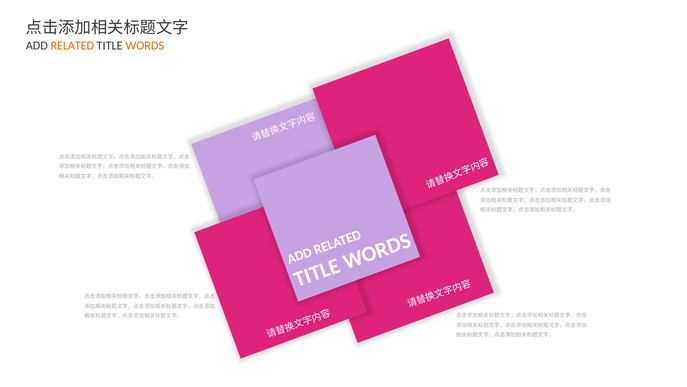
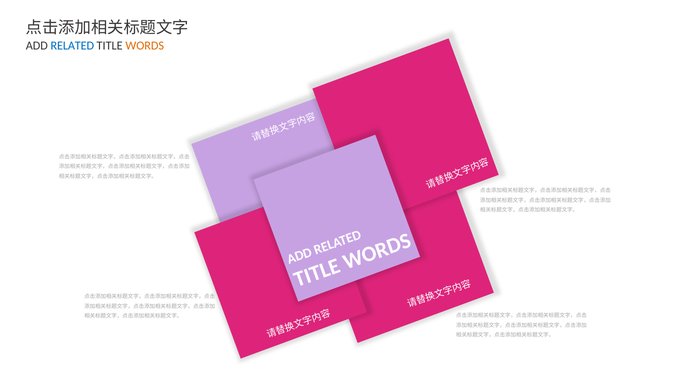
RELATED colour: orange -> blue (72, 46)
